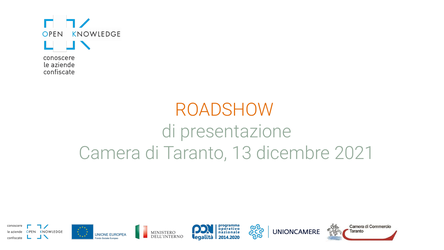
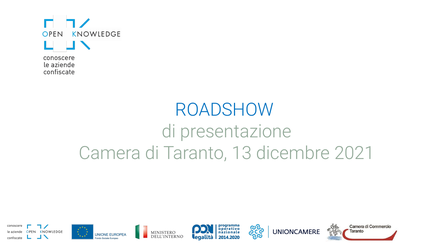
ROADSHOW colour: orange -> blue (225, 110)
